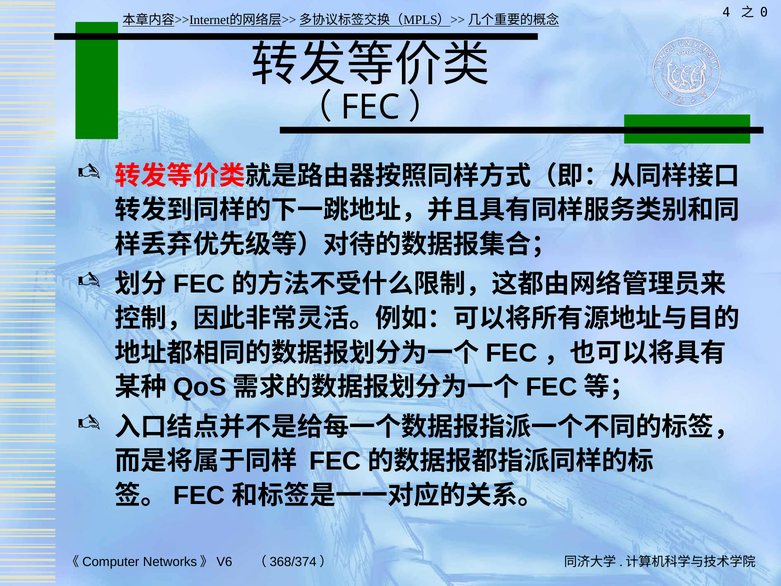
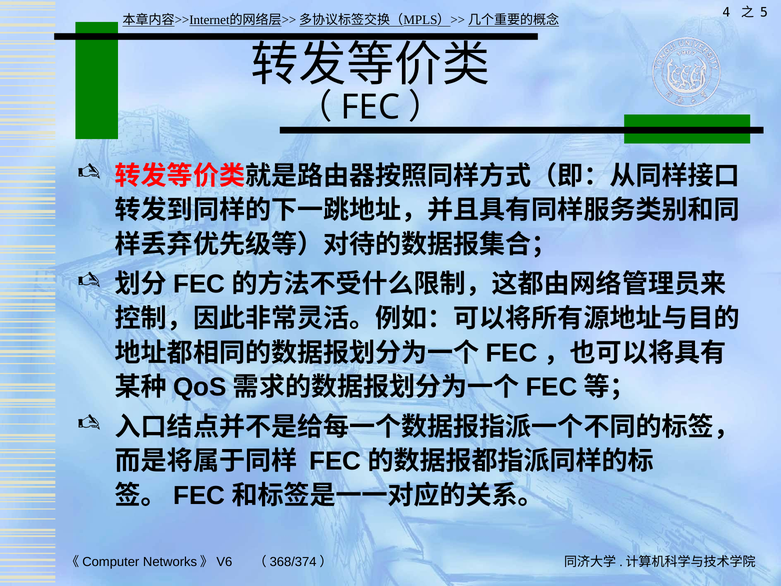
0: 0 -> 5 (764, 13)
